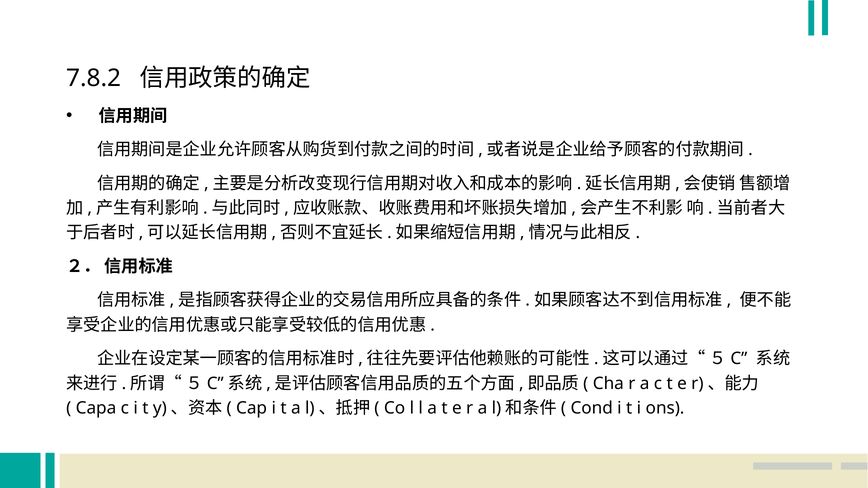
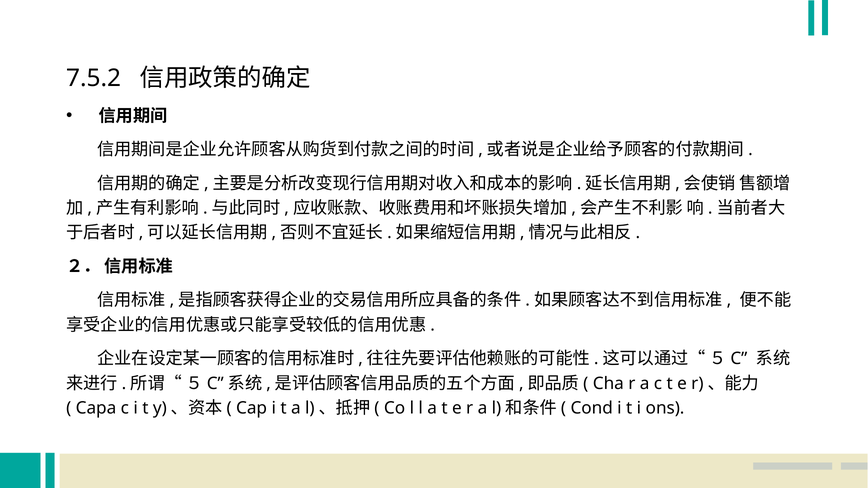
7.8.2: 7.8.2 -> 7.5.2 (94, 78)
